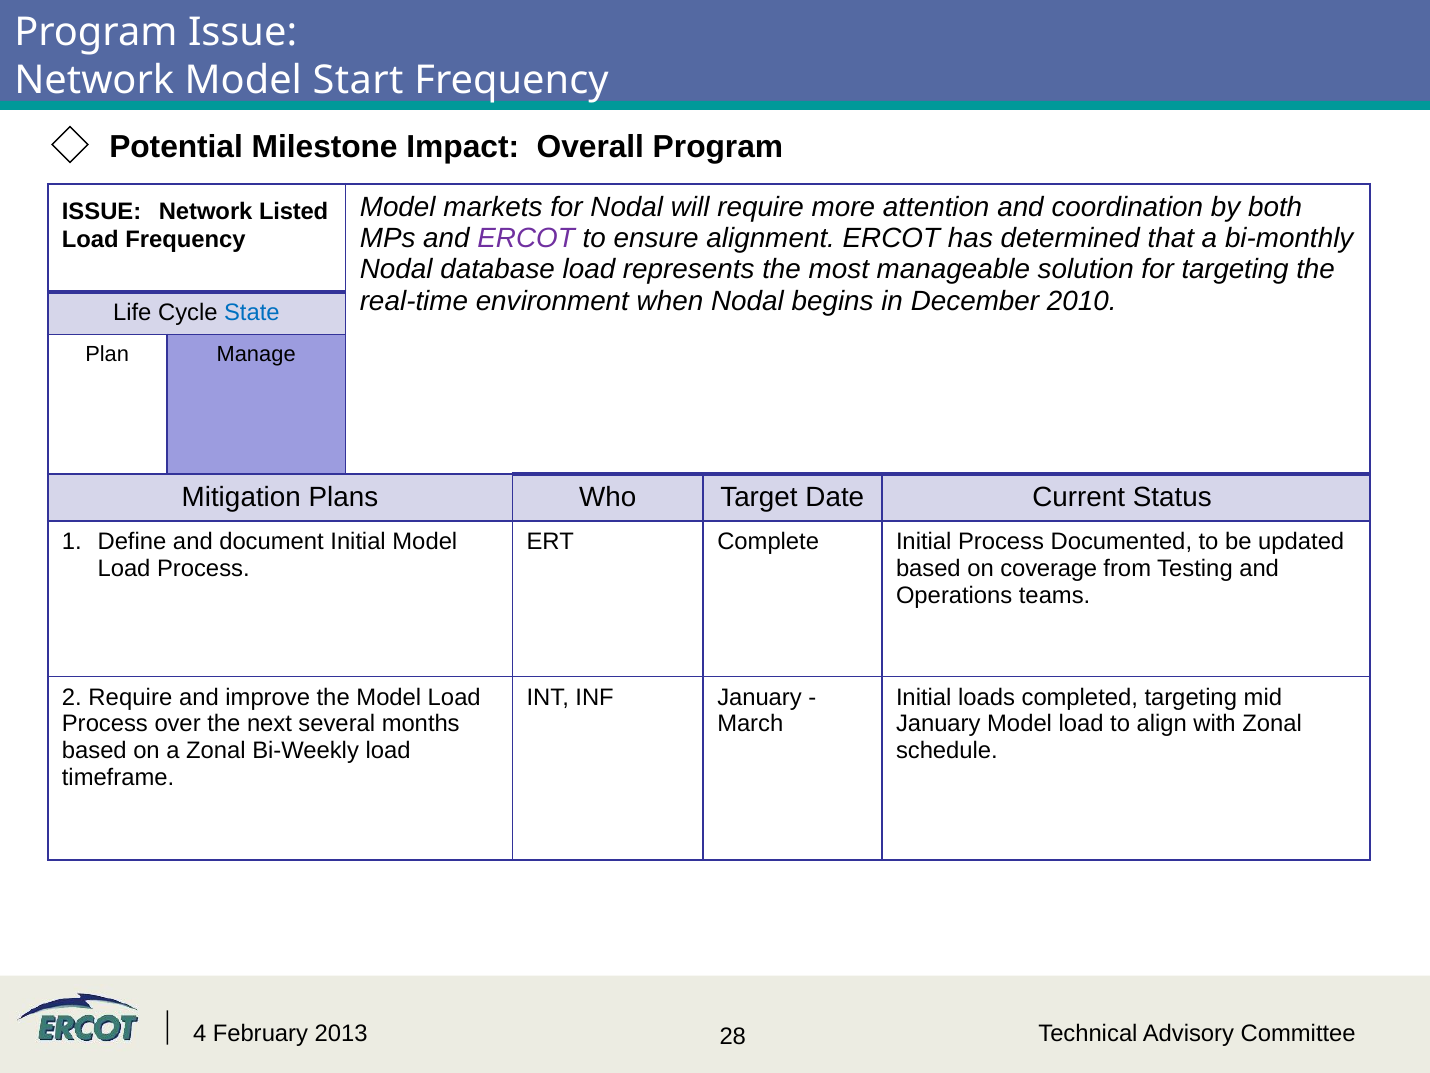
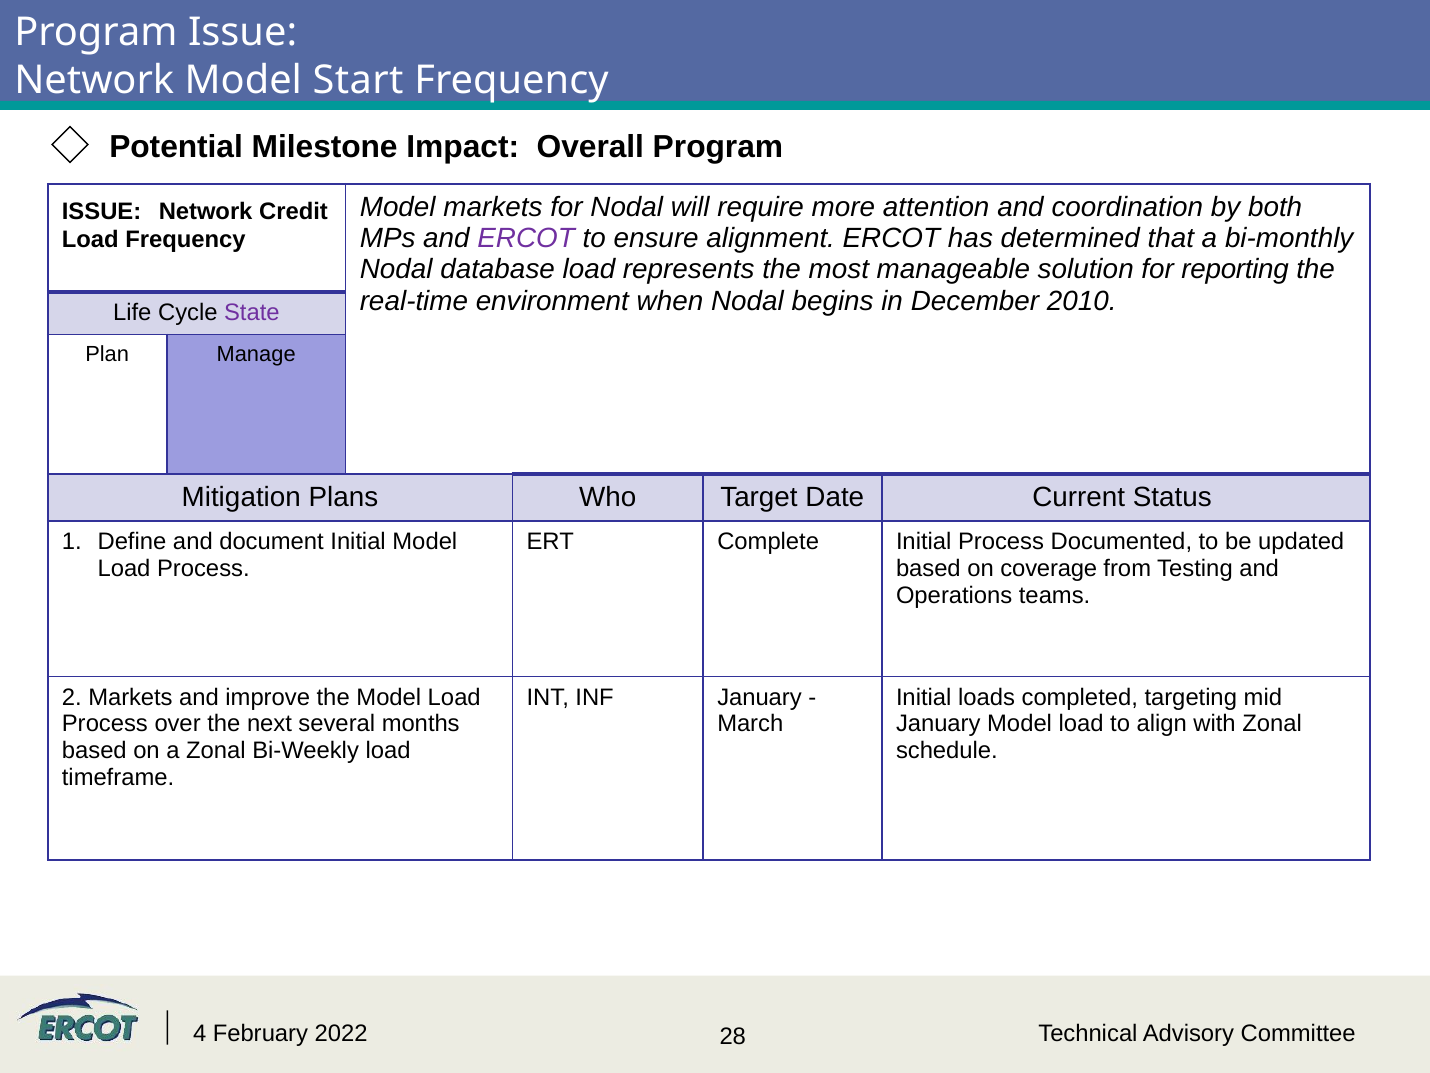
Listed: Listed -> Credit (293, 212)
for targeting: targeting -> reporting (1235, 269)
State colour: blue -> purple (252, 313)
2 Require: Require -> Markets (130, 697)
2013: 2013 -> 2022 (341, 1033)
